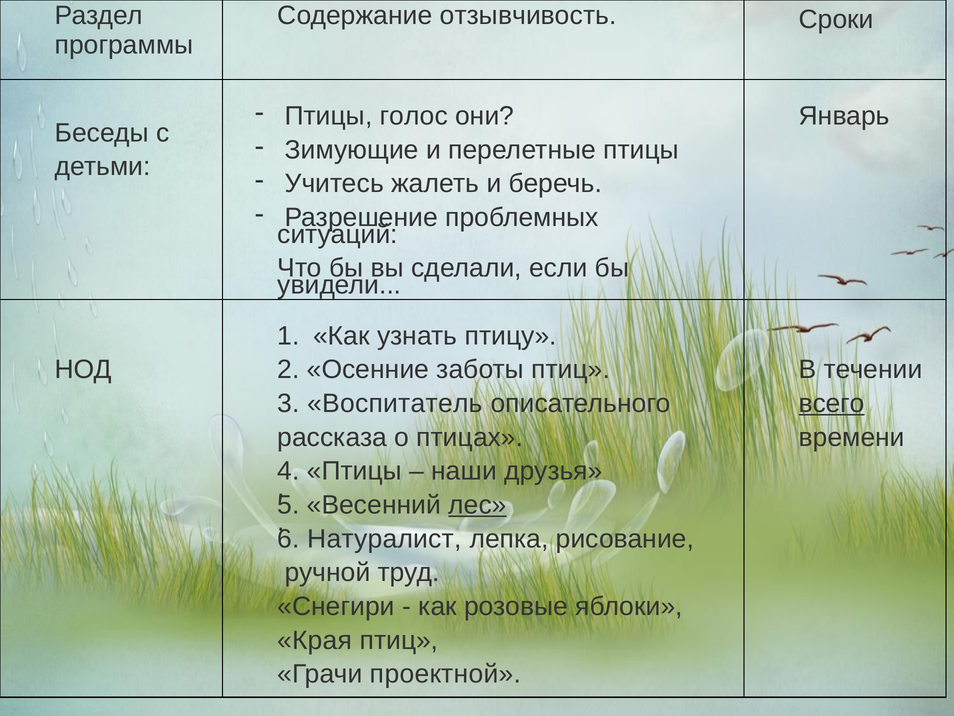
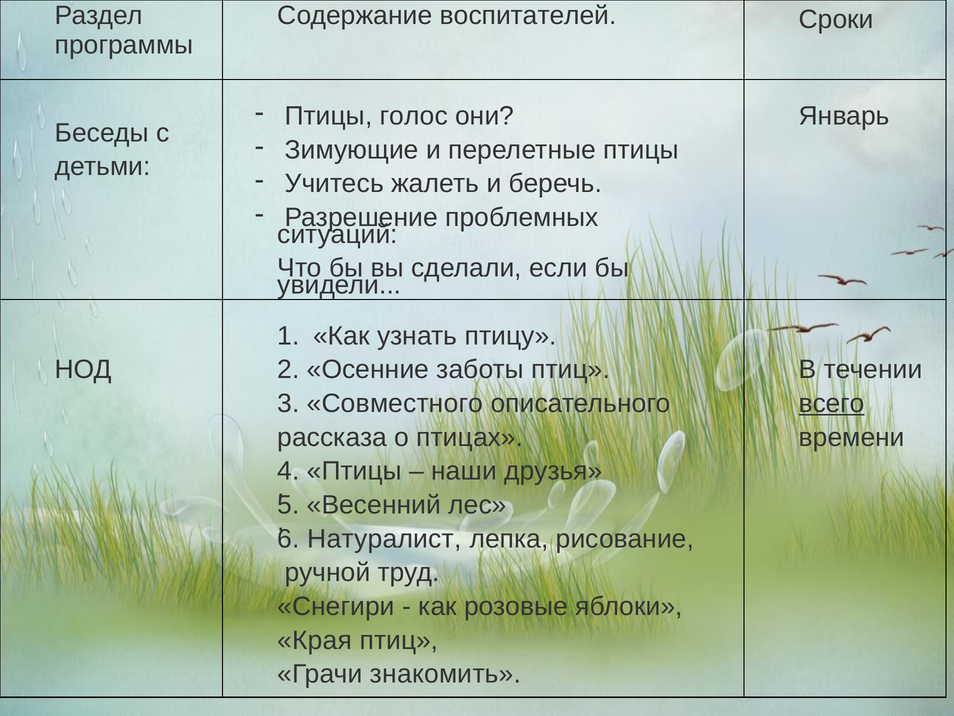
отзывчивость: отзывчивость -> воспитателей (528, 15)
Воспитатель: Воспитатель -> Совместного (395, 403)
лес underline: present -> none (478, 505)
проектной: проектной -> знакомить (446, 674)
